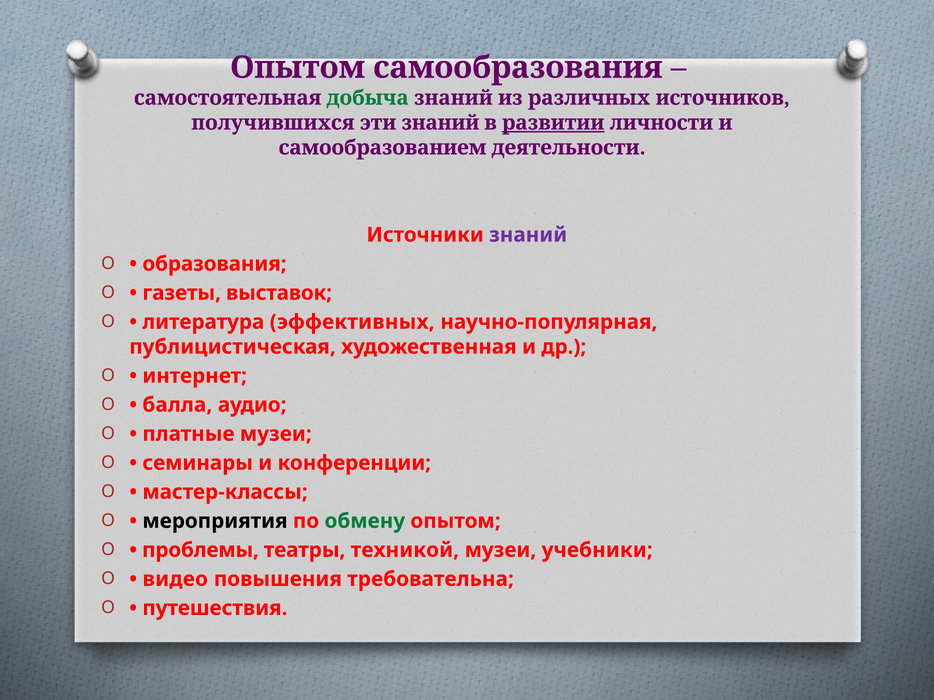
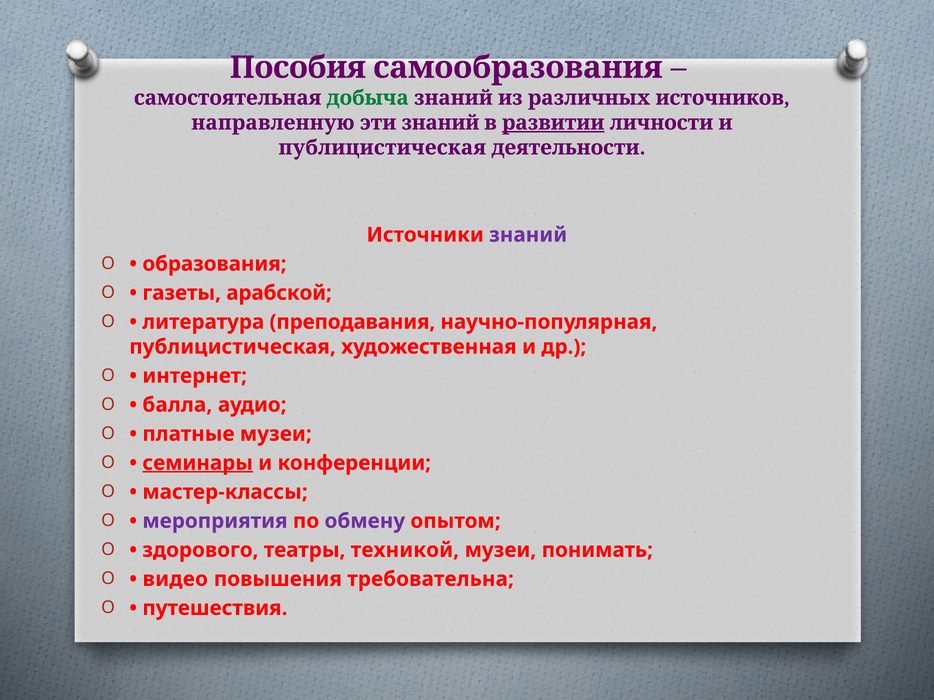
Опытом: Опытом -> Пособия (298, 68)
получившихся: получившихся -> направленную (273, 123)
самообразованием: самообразованием -> публицистическая (382, 148)
выставок: выставок -> арабской (279, 293)
эффективных: эффективных -> преподавания (352, 322)
семинары underline: none -> present (198, 463)
мероприятия colour: black -> purple (215, 521)
обмену colour: green -> purple (365, 521)
проблемы: проблемы -> здорового (200, 550)
учебники: учебники -> понимать (597, 550)
